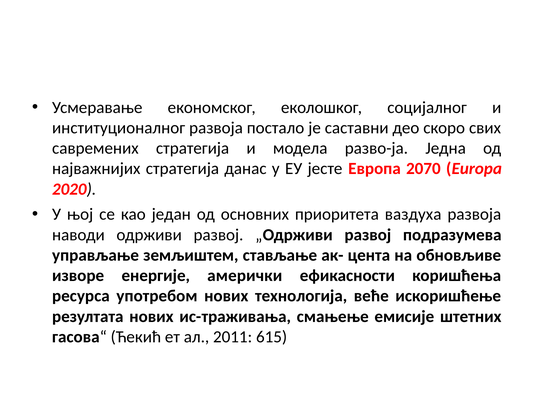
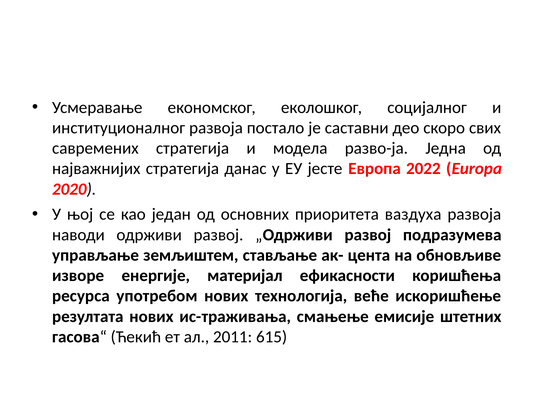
2070: 2070 -> 2022 (423, 169)
амерички: амерички -> материјал (245, 276)
